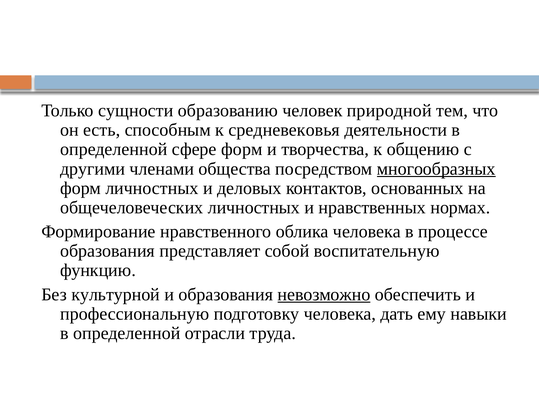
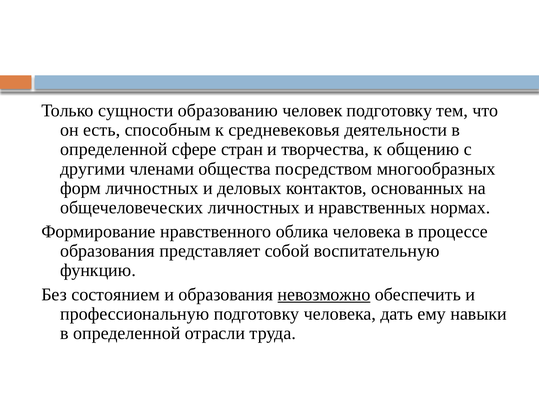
человек природной: природной -> подготовку (389, 111)
сфере форм: форм -> стран (242, 149)
многообразных underline: present -> none (436, 169)
культурной: культурной -> состоянием (116, 295)
